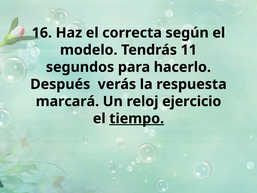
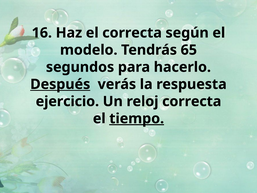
11: 11 -> 65 (189, 50)
Después underline: none -> present (60, 84)
marcará: marcará -> ejercicio (67, 101)
reloj ejercicio: ejercicio -> correcta (192, 101)
